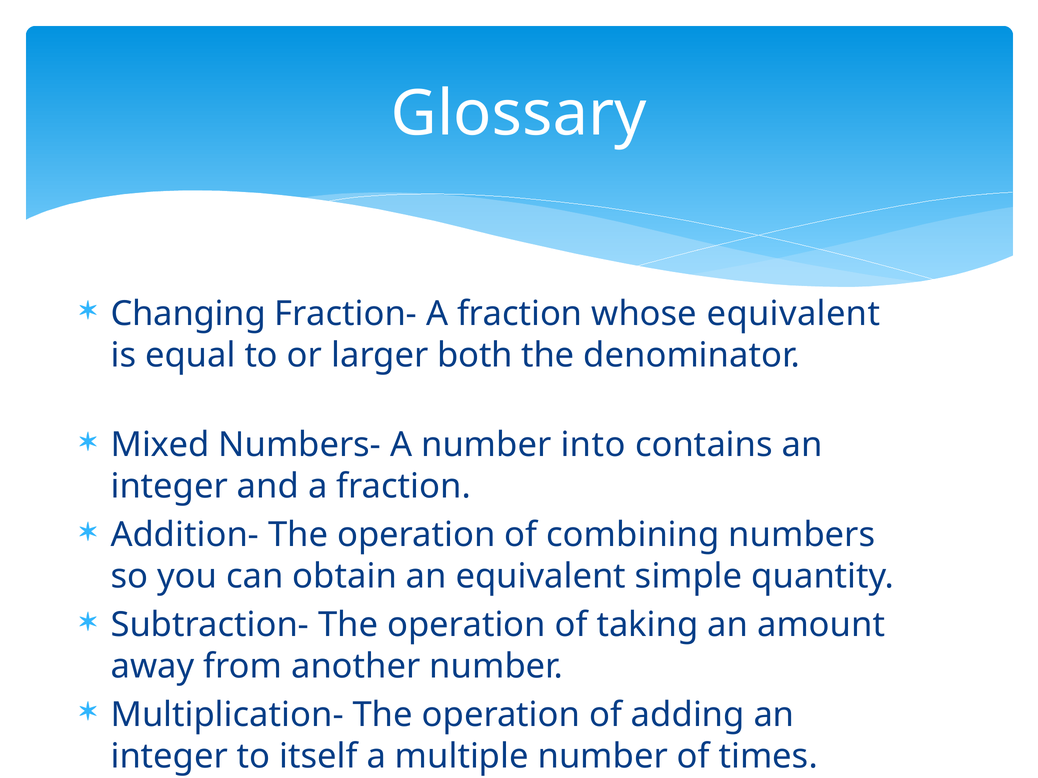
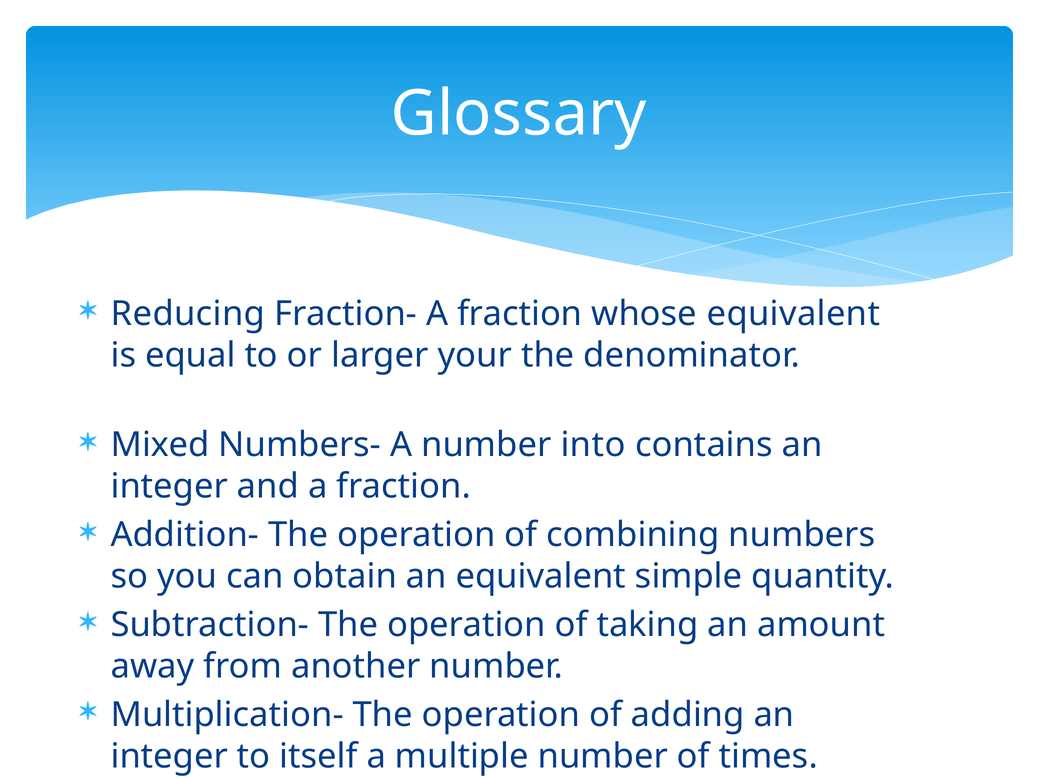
Changing: Changing -> Reducing (188, 314)
both: both -> your (475, 355)
